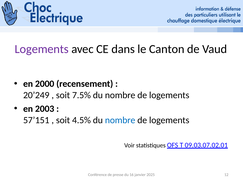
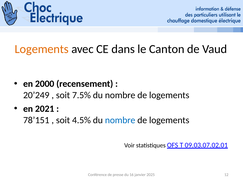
Logements colour: purple -> orange (42, 49)
2003: 2003 -> 2021 (45, 108)
57’151: 57’151 -> 78’151 (36, 120)
